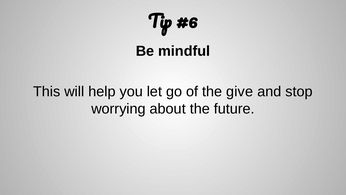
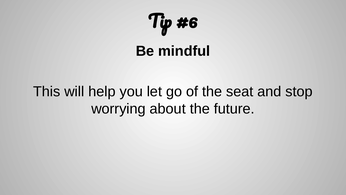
give: give -> seat (240, 91)
